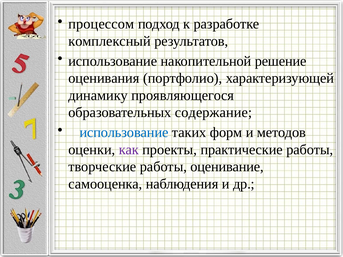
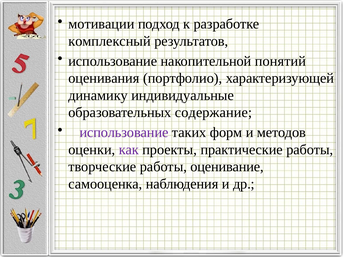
процессом: процессом -> мотивации (101, 24)
решение: решение -> понятий (280, 61)
проявляющегося: проявляющегося -> индивидуальные (183, 95)
использование colour: blue -> purple (124, 133)
